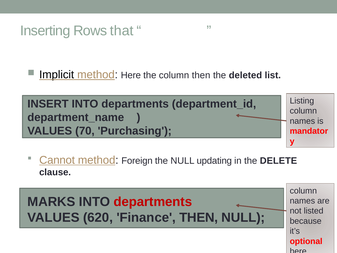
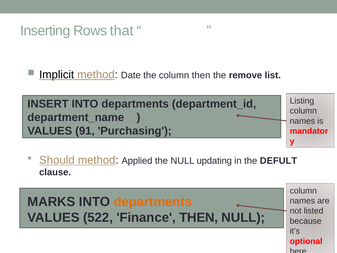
method Here: Here -> Date (131, 75)
deleted: deleted -> remove (245, 75)
70: 70 -> 91 (85, 131)
Cannot: Cannot -> Should (57, 160)
Foreign: Foreign -> Applied (137, 161)
DELETE: DELETE -> DEFULT (278, 161)
departments colour: red -> orange (153, 202)
620: 620 -> 522 (98, 217)
